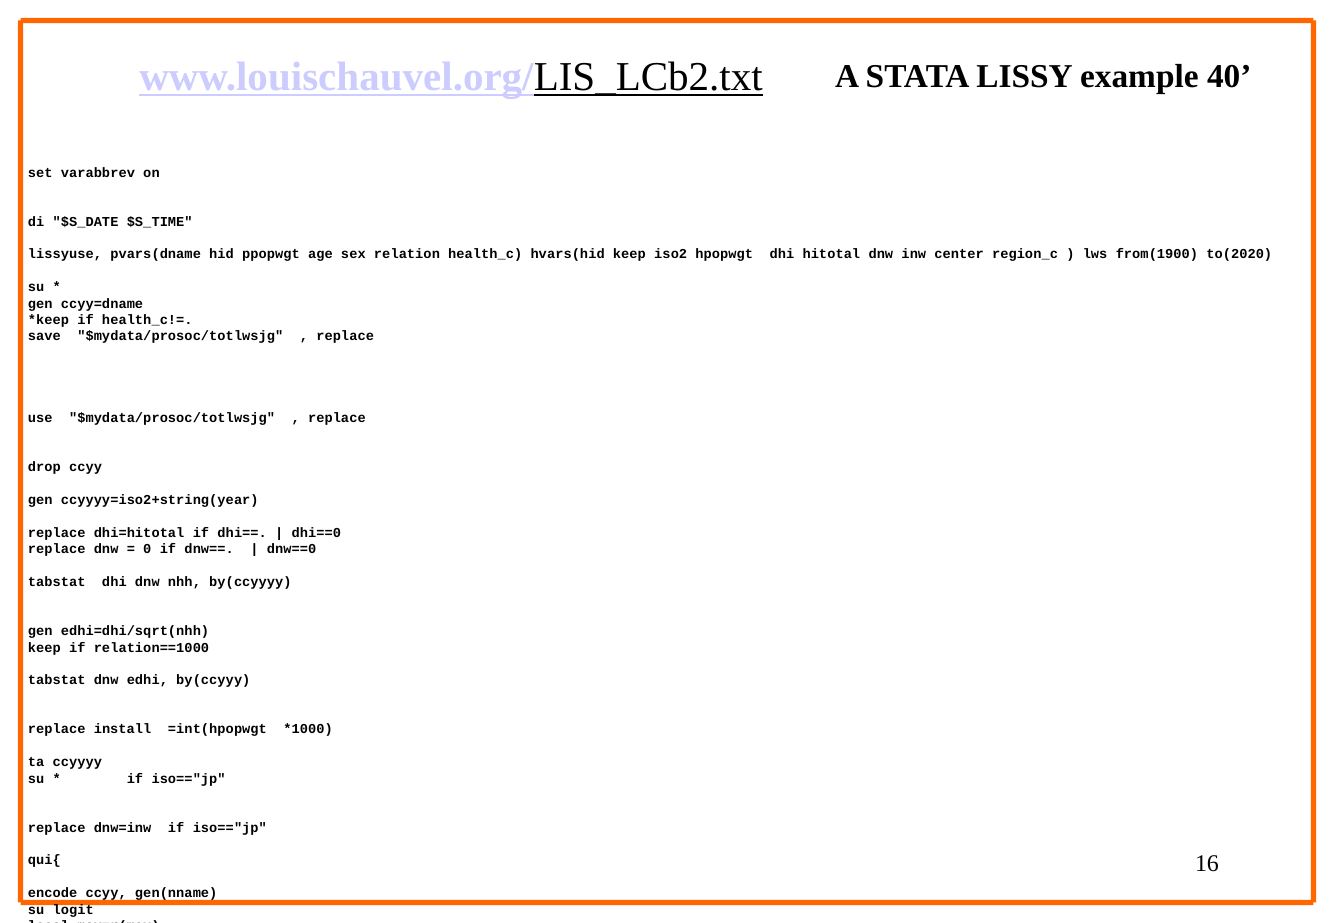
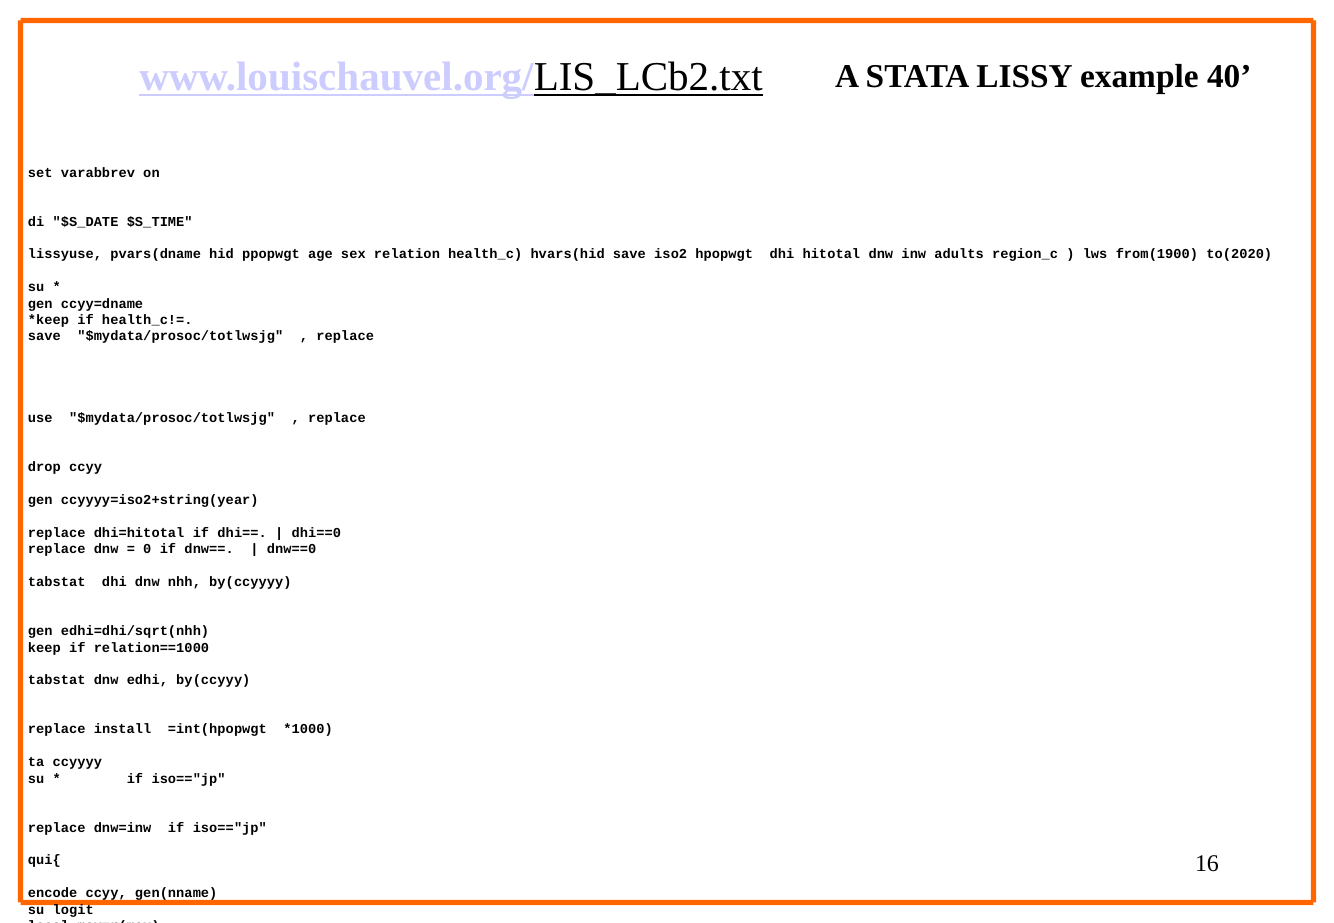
hvars(hid keep: keep -> save (629, 255)
center: center -> adults (959, 255)
